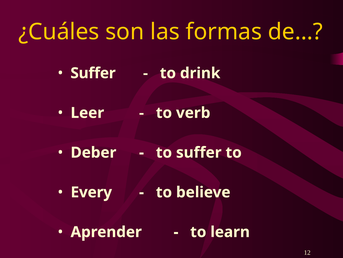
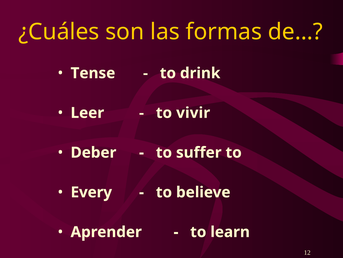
Suffer: Suffer -> Tense (93, 73)
verb: verb -> vivir (193, 113)
